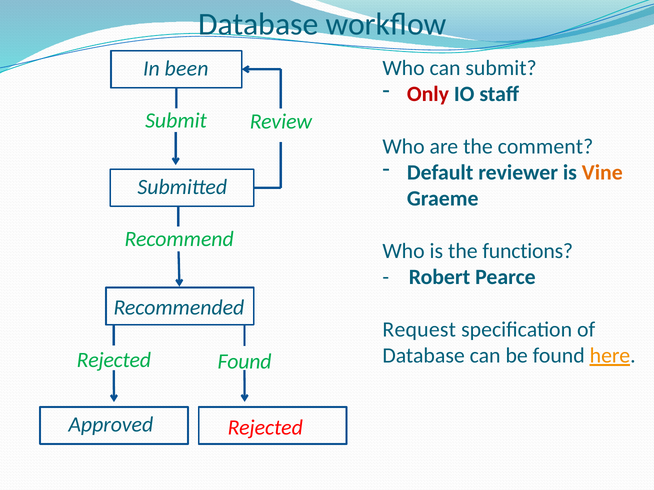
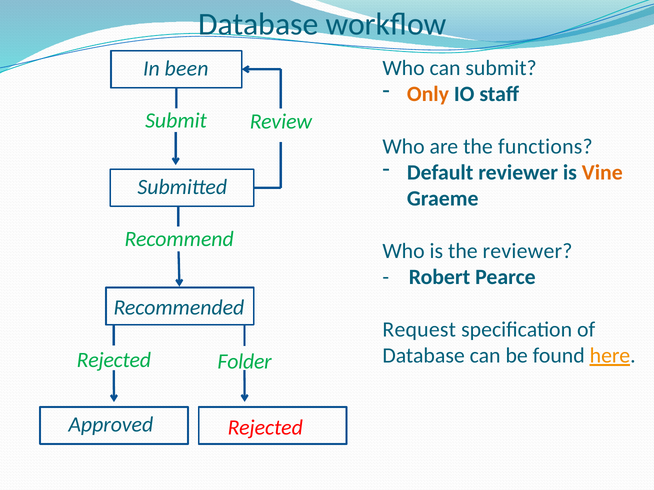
Only colour: red -> orange (428, 94)
comment: comment -> functions (545, 147)
the functions: functions -> reviewer (527, 251)
Found: Found -> Folder (245, 362)
